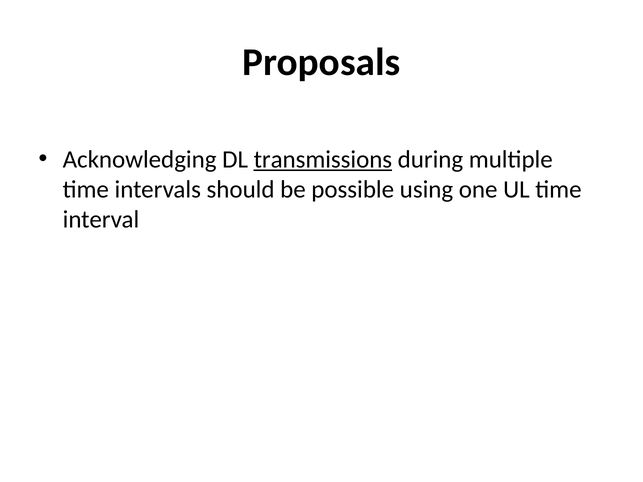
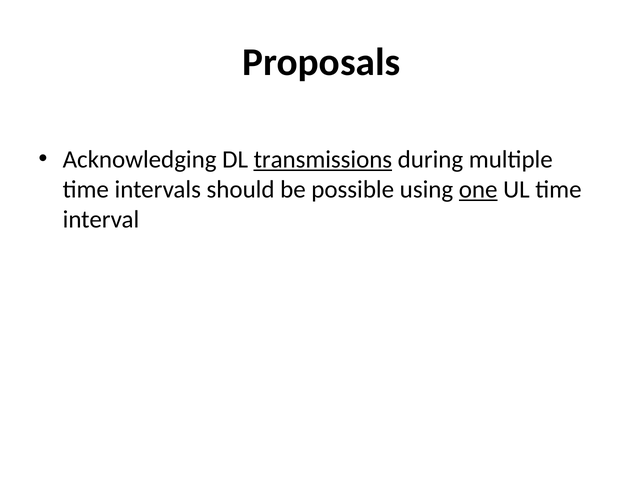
one underline: none -> present (478, 189)
